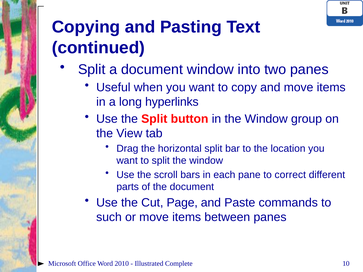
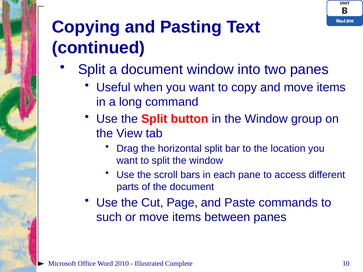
hyperlinks: hyperlinks -> command (172, 102)
correct: correct -> access (290, 175)
